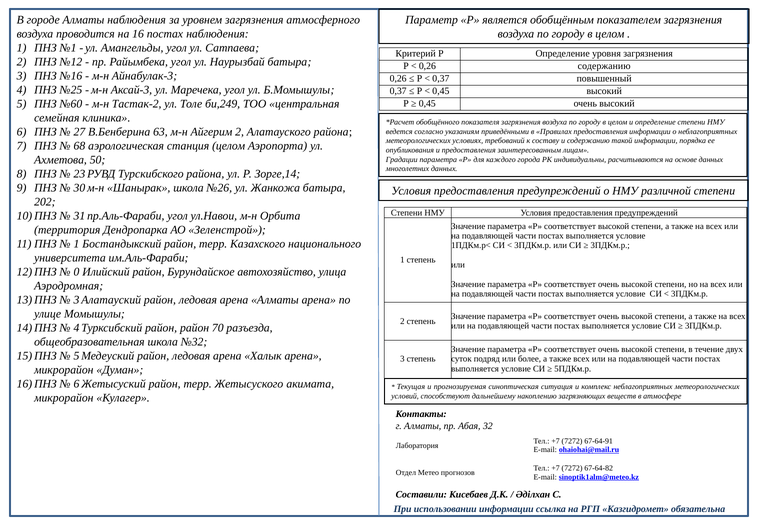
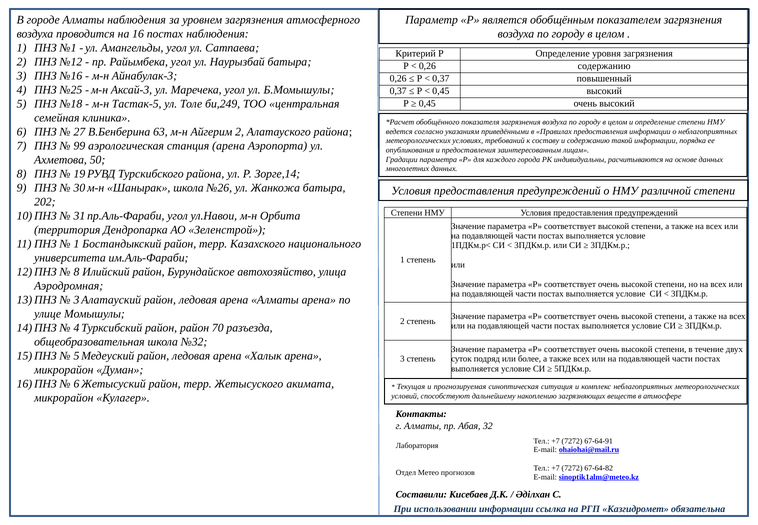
№60: №60 -> №18 (71, 104)
Тастак-2: Тастак-2 -> Тастак-5 (137, 104)
68: 68 -> 99 (79, 146)
станция целом: целом -> арена (229, 146)
23: 23 -> 19 (79, 174)
0: 0 -> 8 (77, 272)
